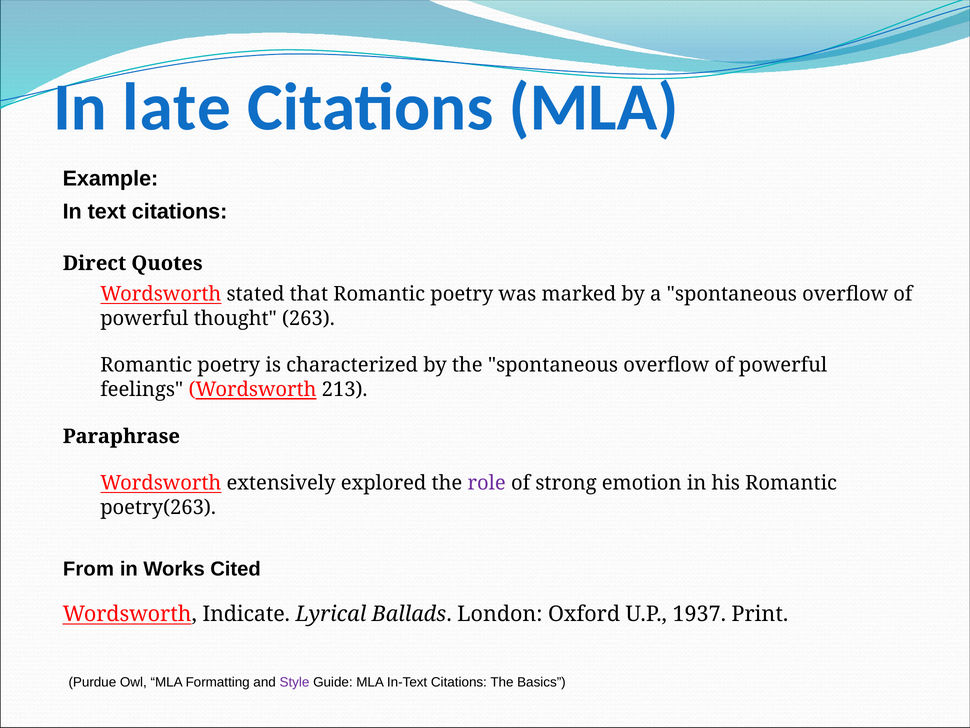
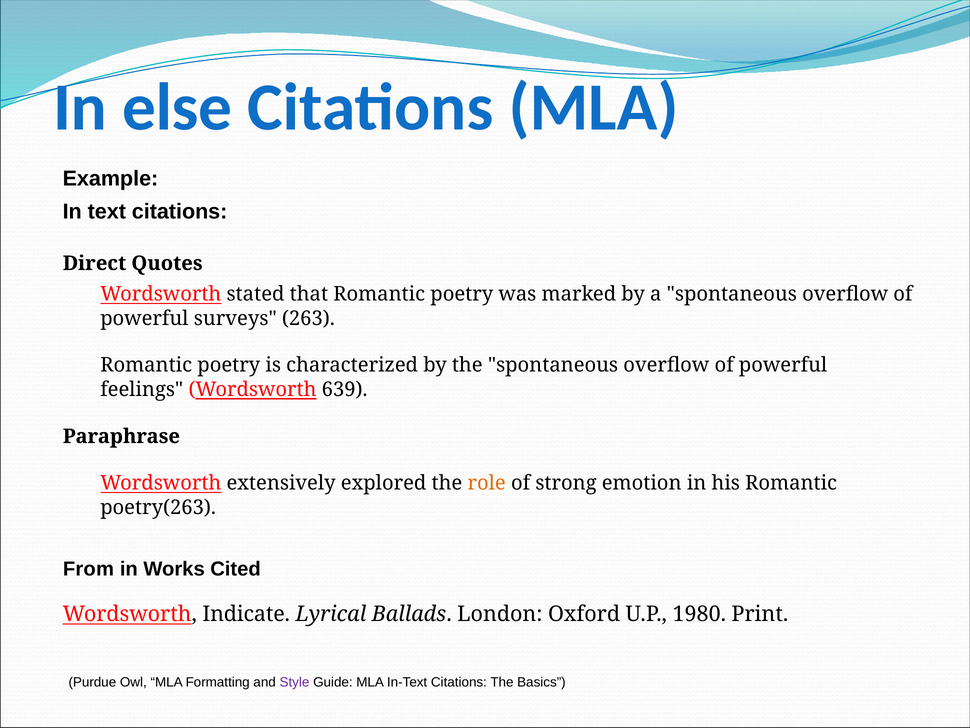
late: late -> else (177, 107)
thought: thought -> surveys (235, 318)
213: 213 -> 639 (345, 389)
role colour: purple -> orange (487, 483)
1937: 1937 -> 1980 (699, 614)
